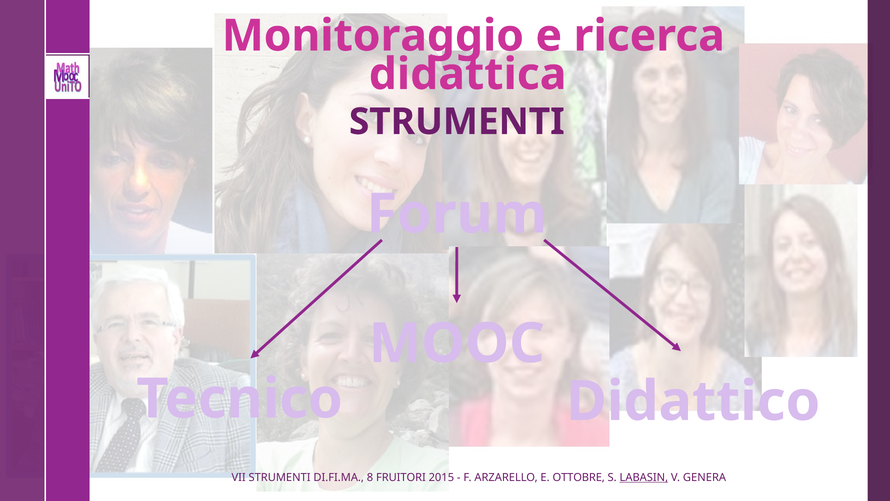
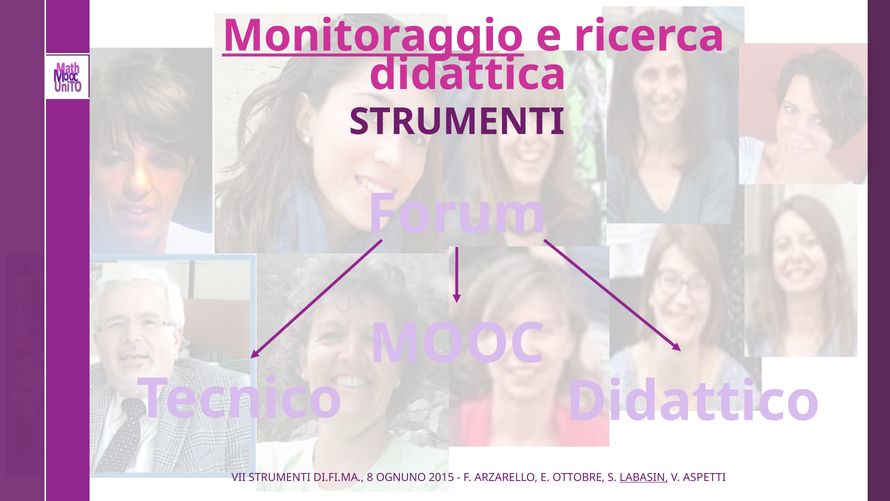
Monitoraggio underline: none -> present (373, 36)
FRUITORI: FRUITORI -> OGNUNO (401, 477)
GENERA: GENERA -> ASPETTI (704, 477)
